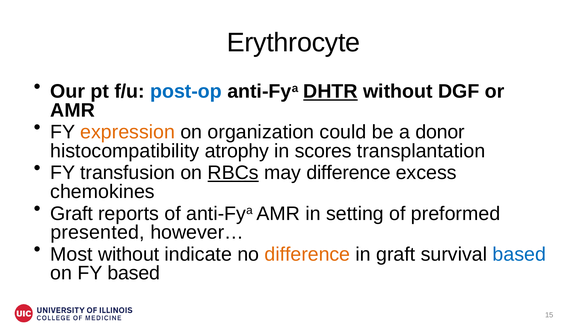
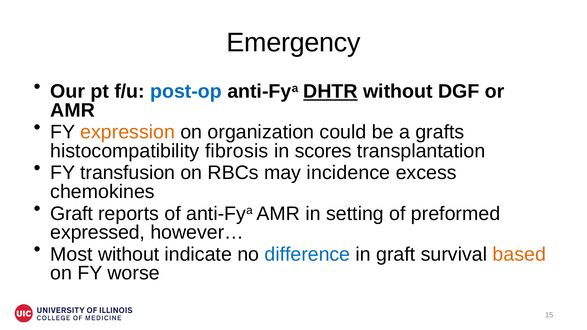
Erythrocyte: Erythrocyte -> Emergency (294, 43)
donor: donor -> grafts (440, 132)
atrophy: atrophy -> fibrosis (237, 151)
RBCs underline: present -> none (233, 173)
may difference: difference -> incidence (348, 173)
presented: presented -> expressed (98, 232)
difference colour: orange -> blue (307, 254)
based colour: blue -> orange (519, 254)
FY based: based -> worse (134, 273)
